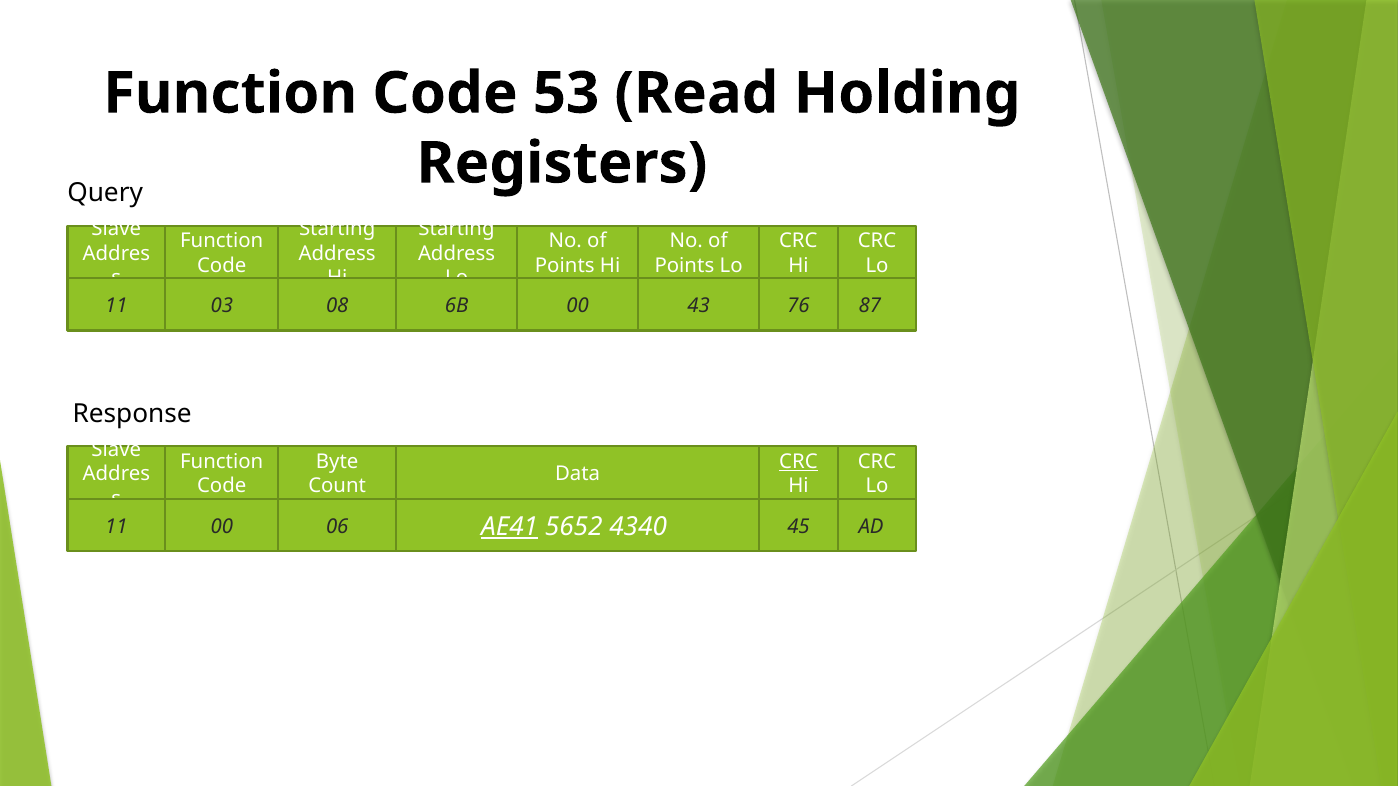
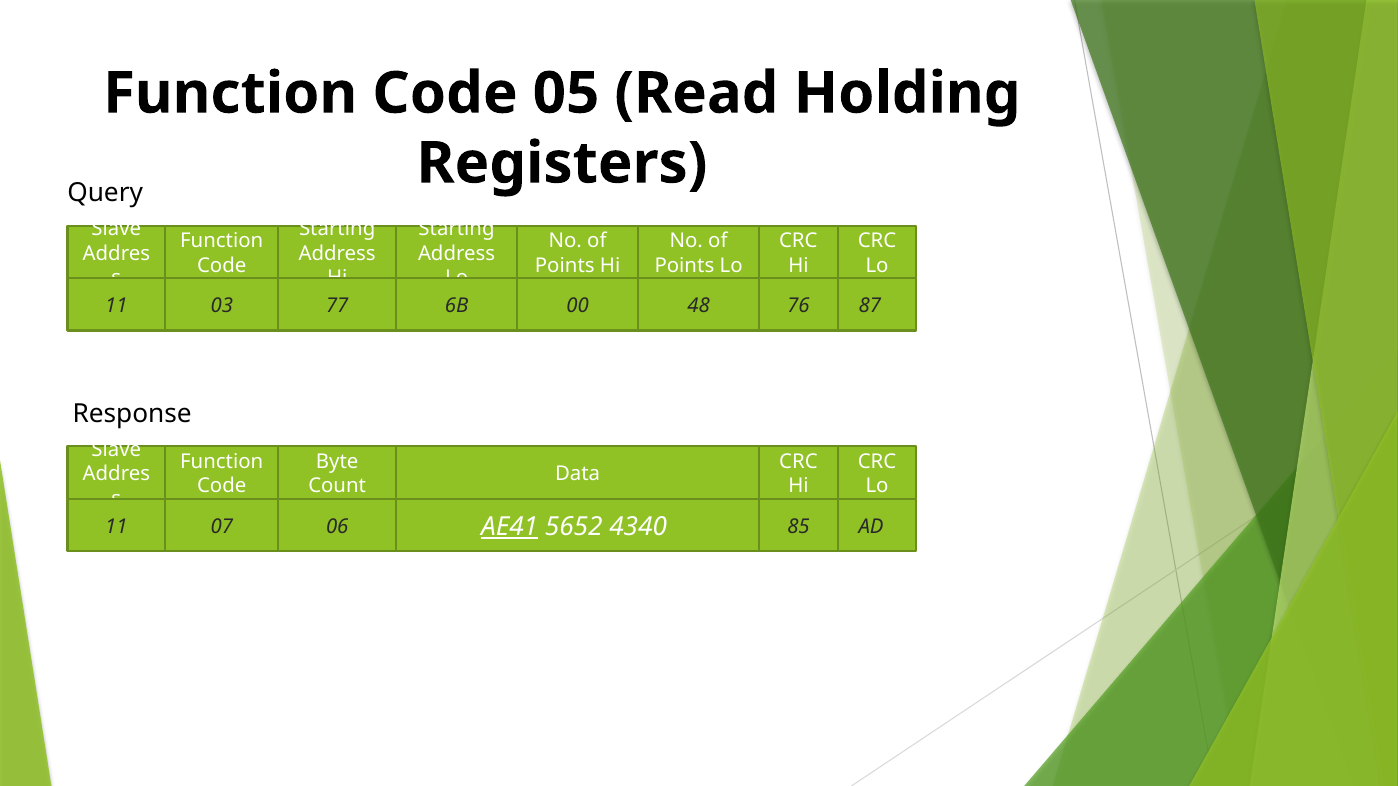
53: 53 -> 05 (566, 94)
08: 08 -> 77 (337, 306)
43: 43 -> 48 (699, 306)
CRC underline: present -> none (798, 462)
11 00: 00 -> 07 (222, 527)
45: 45 -> 85 (799, 527)
